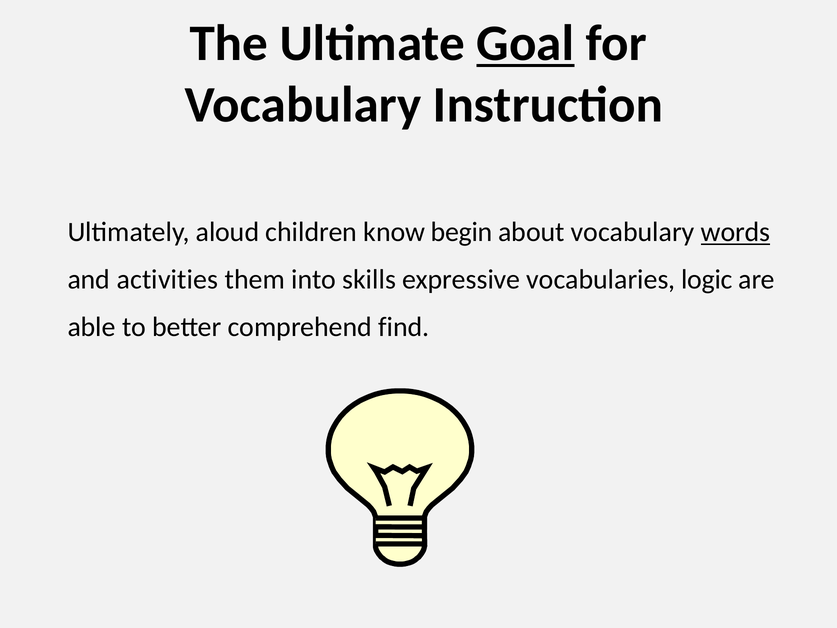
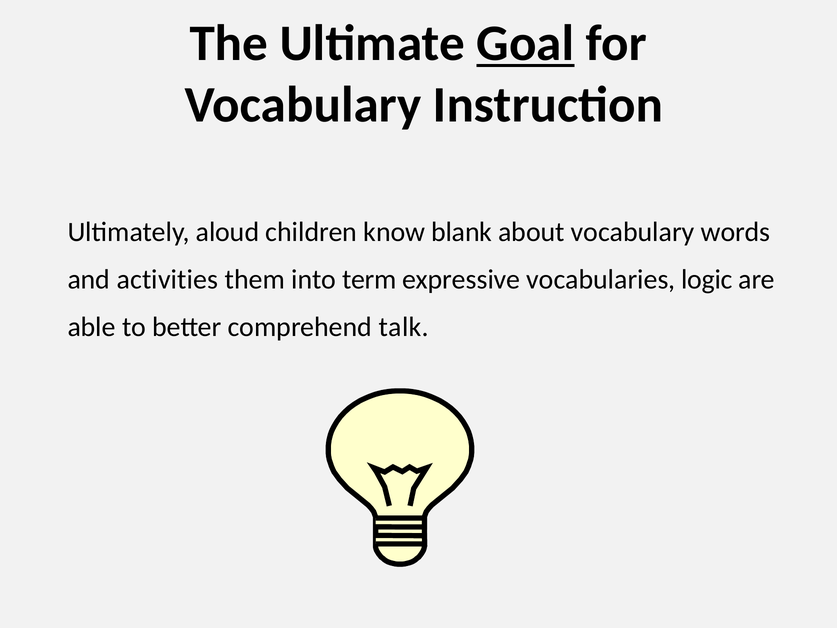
begin: begin -> blank (462, 232)
words underline: present -> none (736, 232)
skills: skills -> term (369, 279)
find: find -> talk (404, 327)
